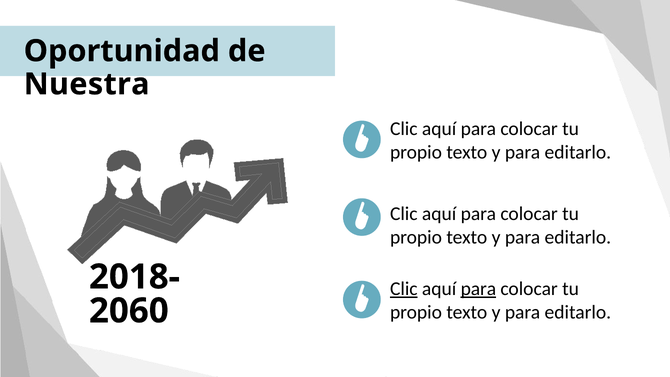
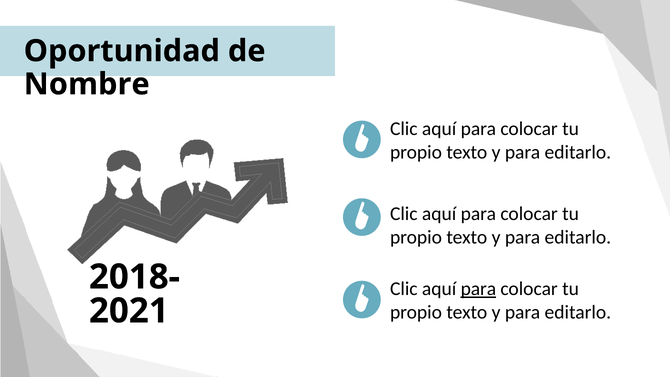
Nuestra: Nuestra -> Nombre (87, 84)
Clic underline: present -> none (404, 289)
2060: 2060 -> 2021 (129, 311)
